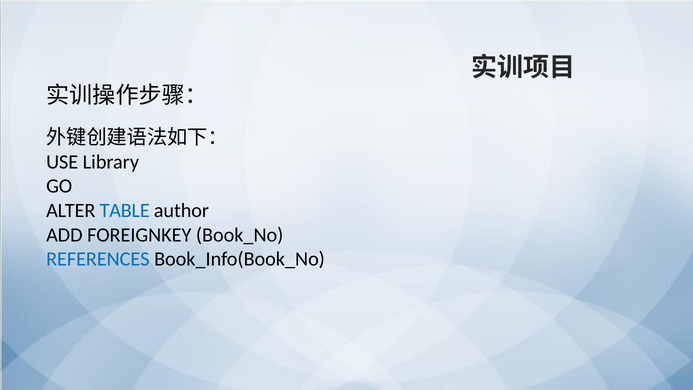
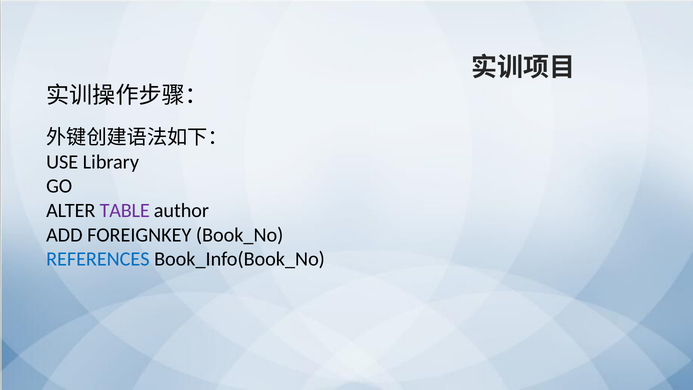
TABLE colour: blue -> purple (125, 210)
